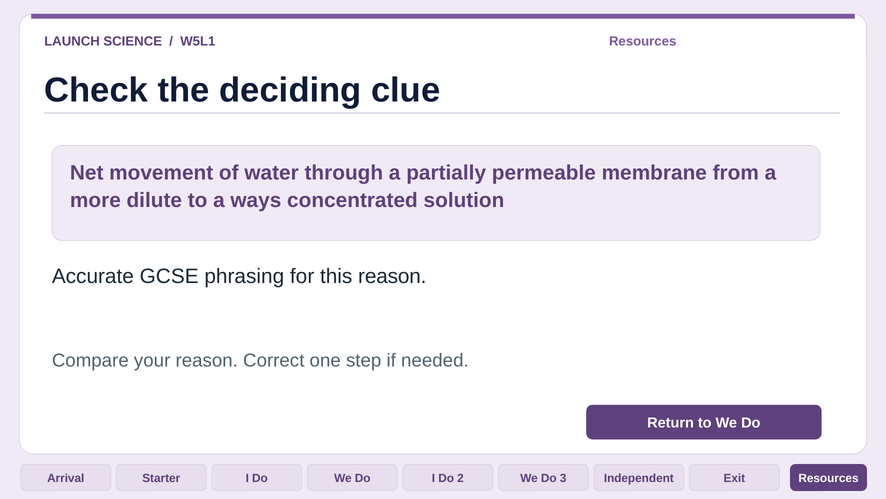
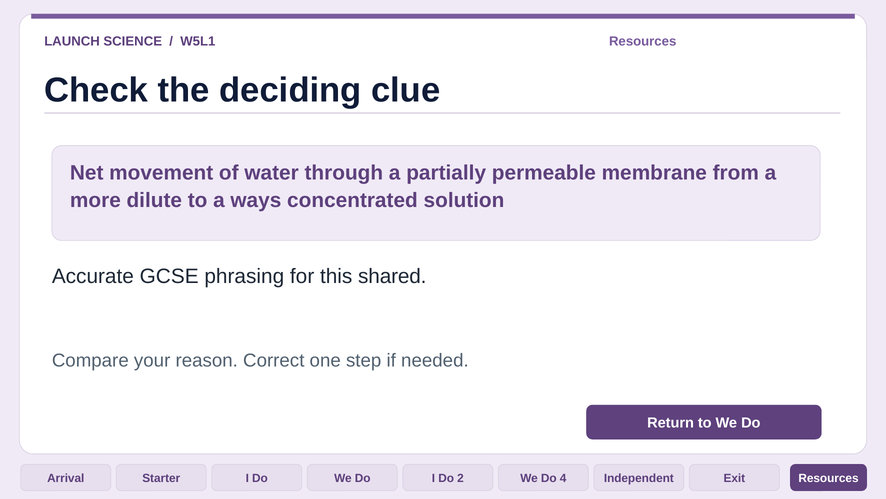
this reason: reason -> shared (392, 276)
3: 3 -> 4 (563, 478)
